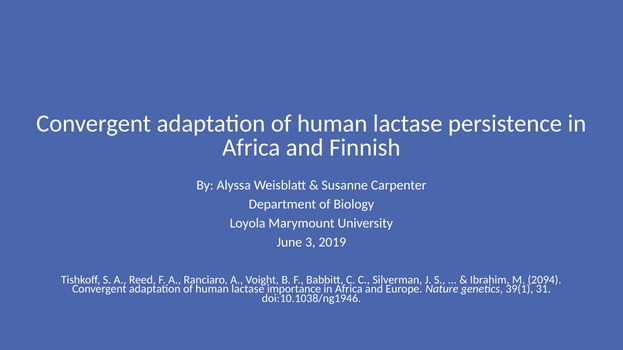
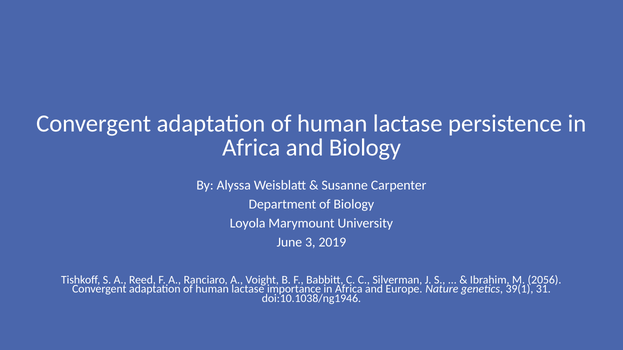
and Finnish: Finnish -> Biology (365, 148)
2094: 2094 -> 2056 (545, 280)
